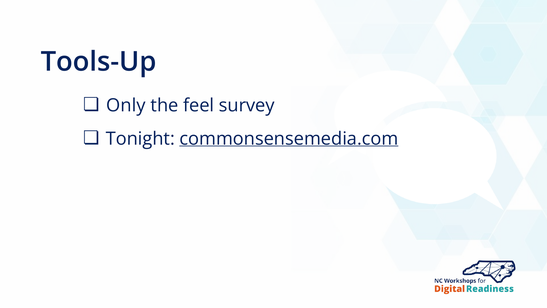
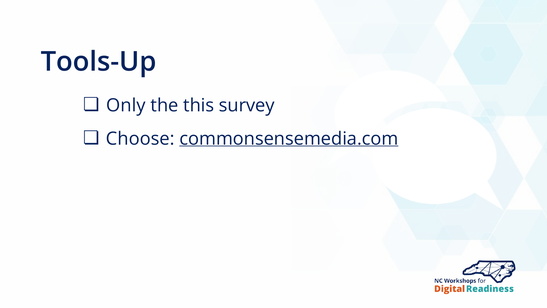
feel: feel -> this (199, 105)
Tonight: Tonight -> Choose (140, 139)
